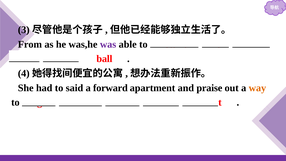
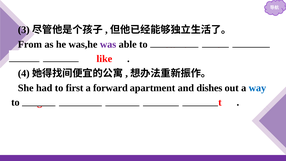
ball: ball -> like (104, 59)
said: said -> first (75, 88)
praise: praise -> dishes (209, 88)
way colour: orange -> blue (257, 88)
